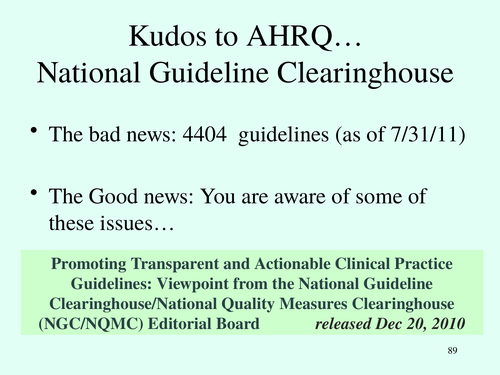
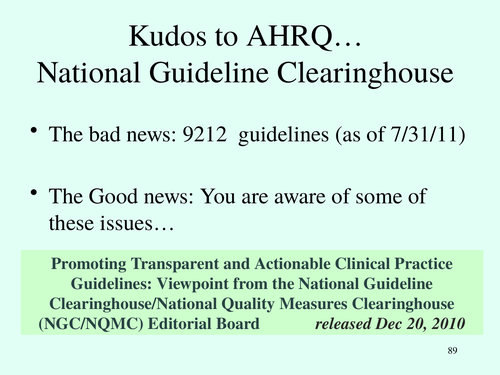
4404: 4404 -> 9212 (205, 134)
